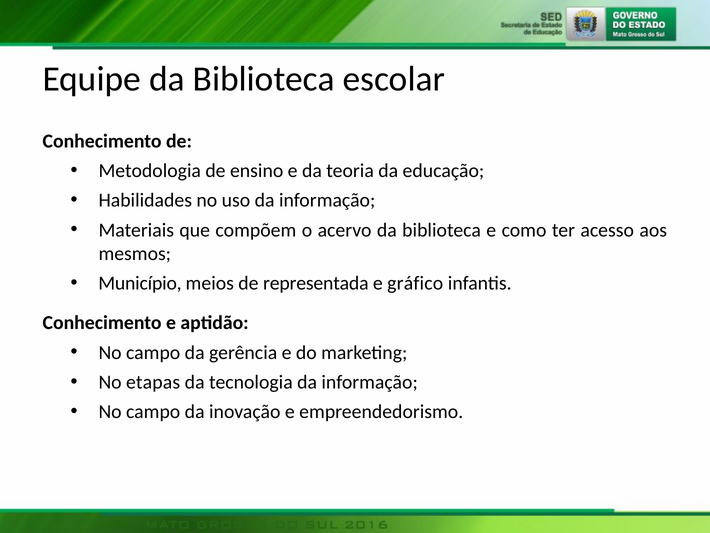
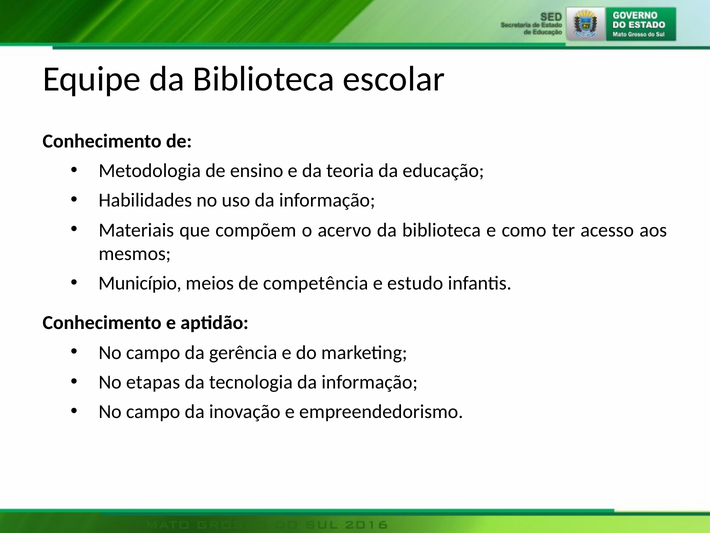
representada: representada -> competência (316, 283)
gráfico: gráfico -> estudo (415, 283)
